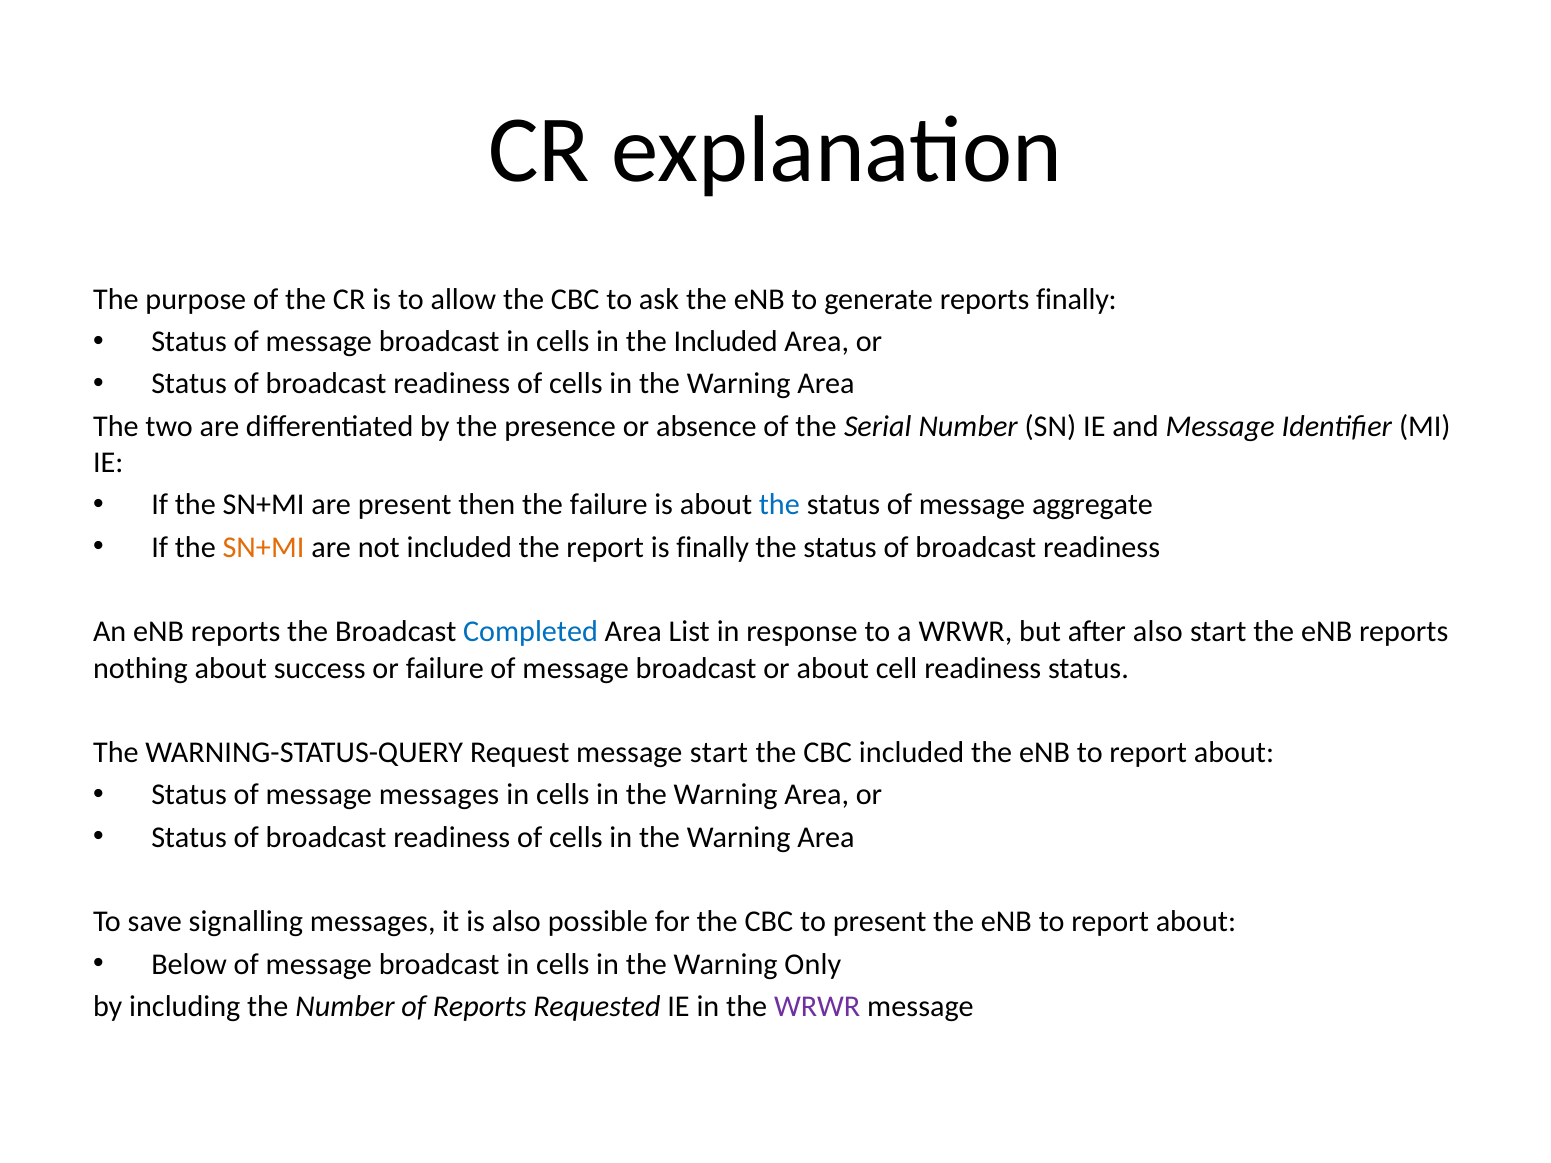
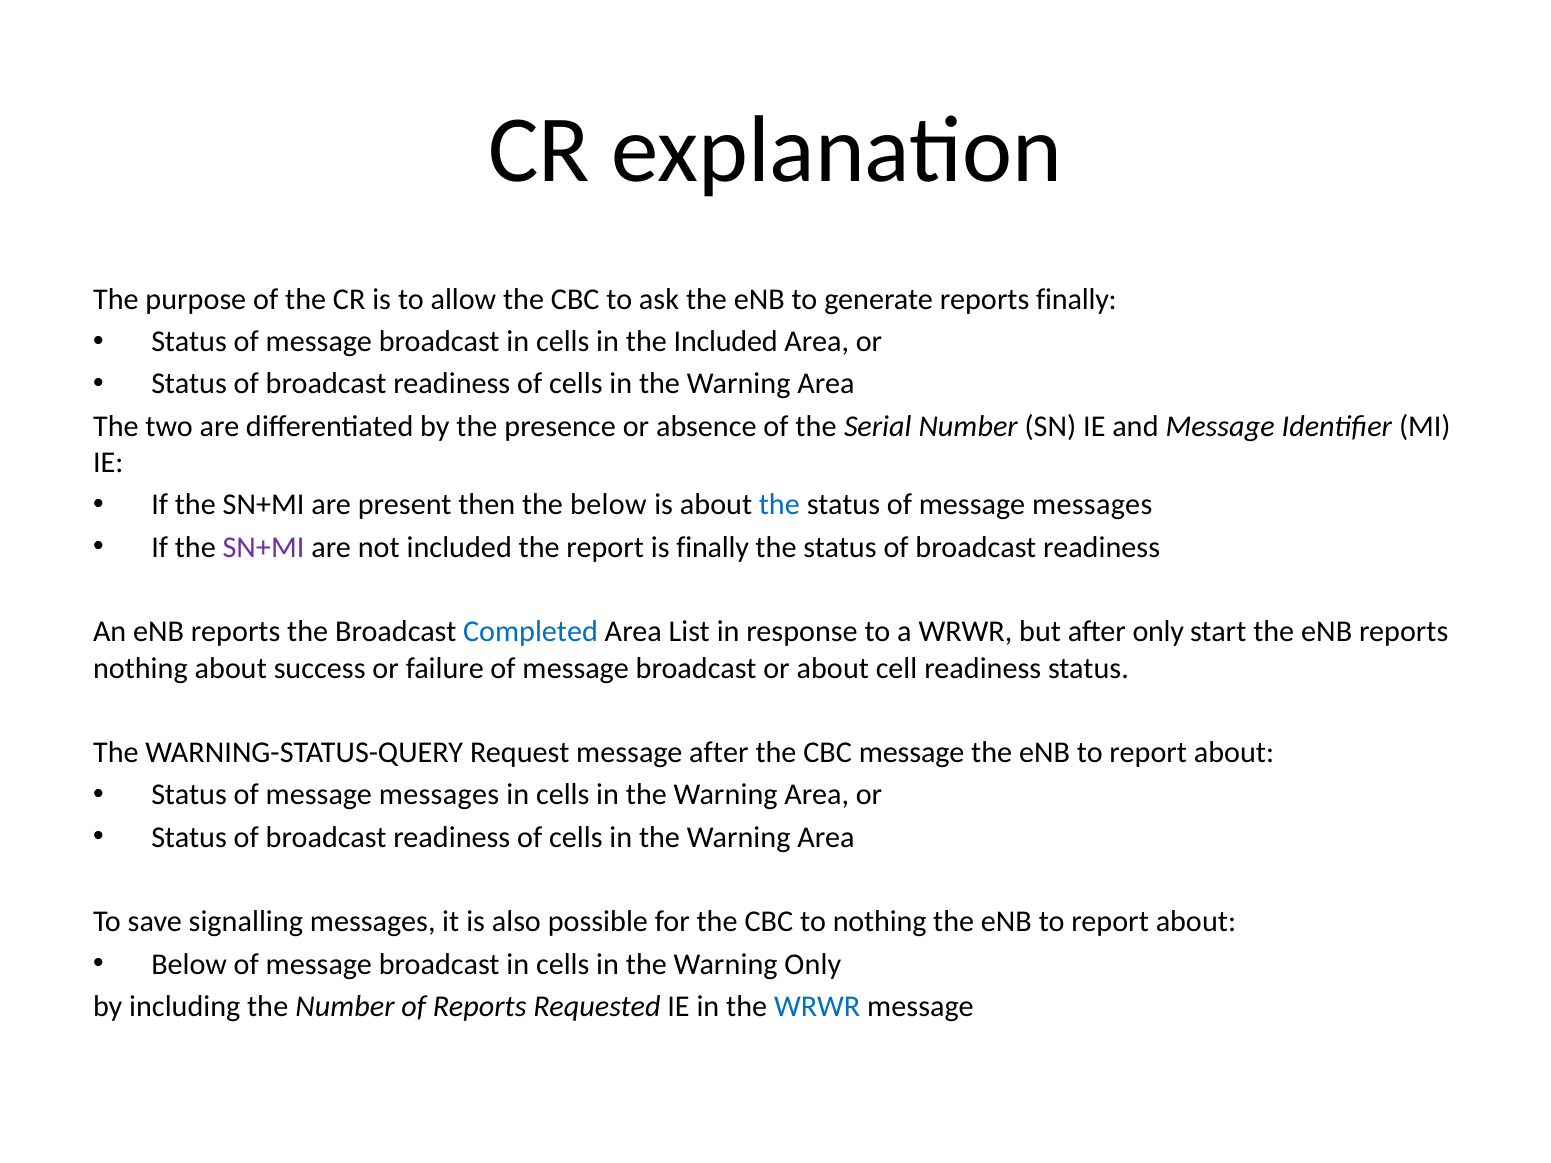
the failure: failure -> below (608, 505)
aggregate: aggregate -> messages (1092, 505)
SN+MI colour: orange -> purple (264, 547)
after also: also -> only (1158, 632)
message start: start -> after (719, 753)
CBC included: included -> message (912, 753)
to present: present -> nothing (880, 922)
WRWR colour: purple -> blue (817, 1007)
